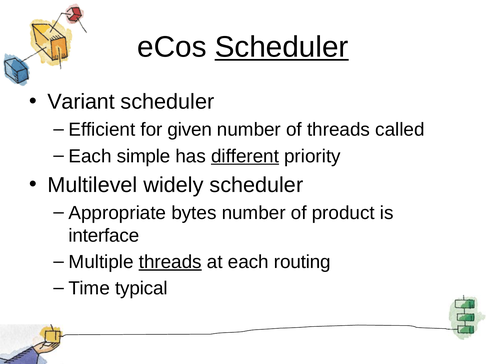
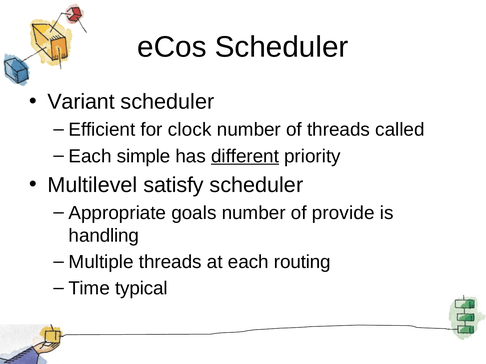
Scheduler underline: present -> none (282, 47)
given: given -> clock (190, 130)
widely: widely -> satisfy (174, 185)
bytes: bytes -> goals (194, 213)
product: product -> provide (343, 213)
interface: interface -> handling (104, 236)
threads underline: present -> none (170, 262)
